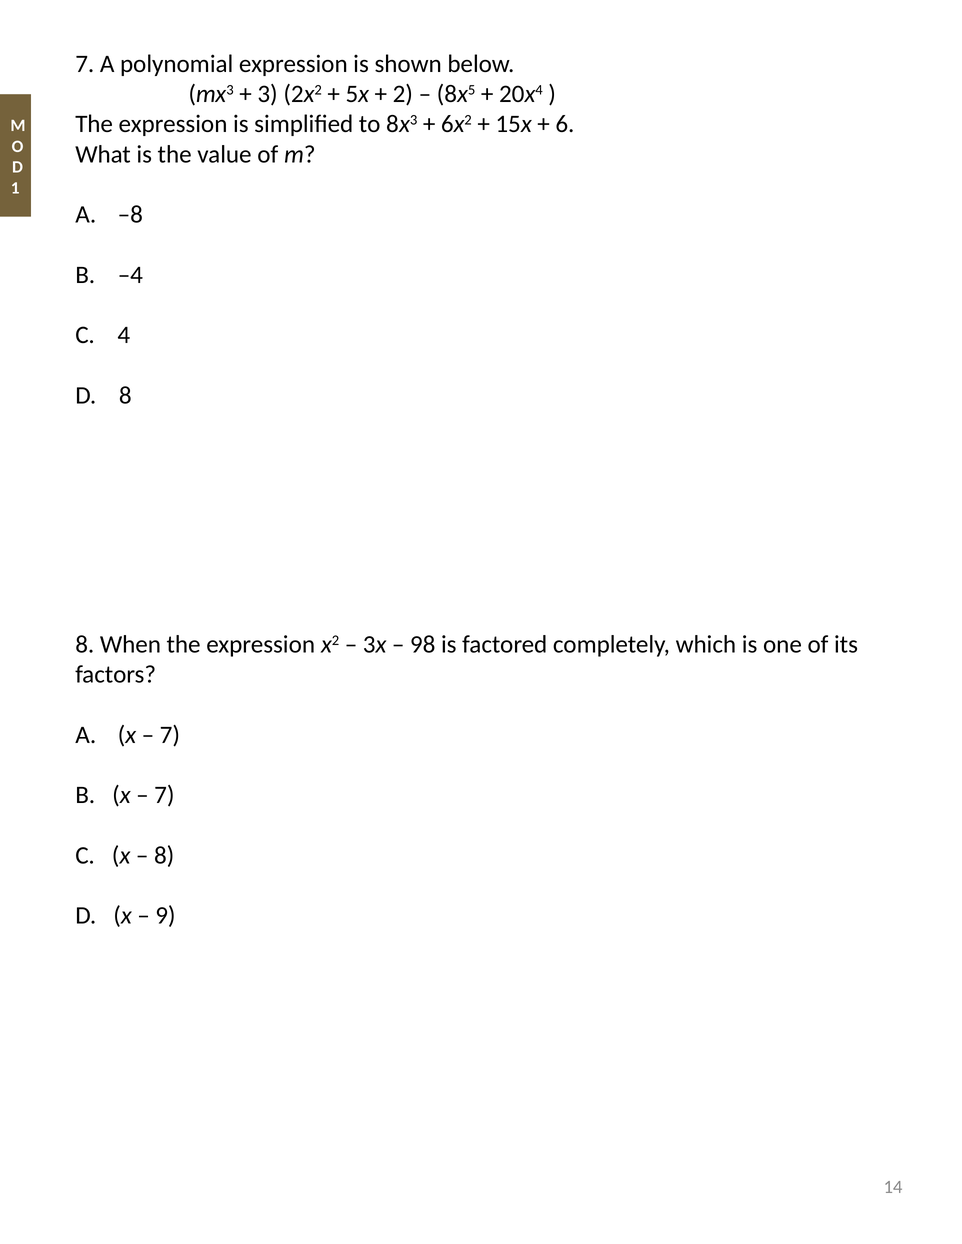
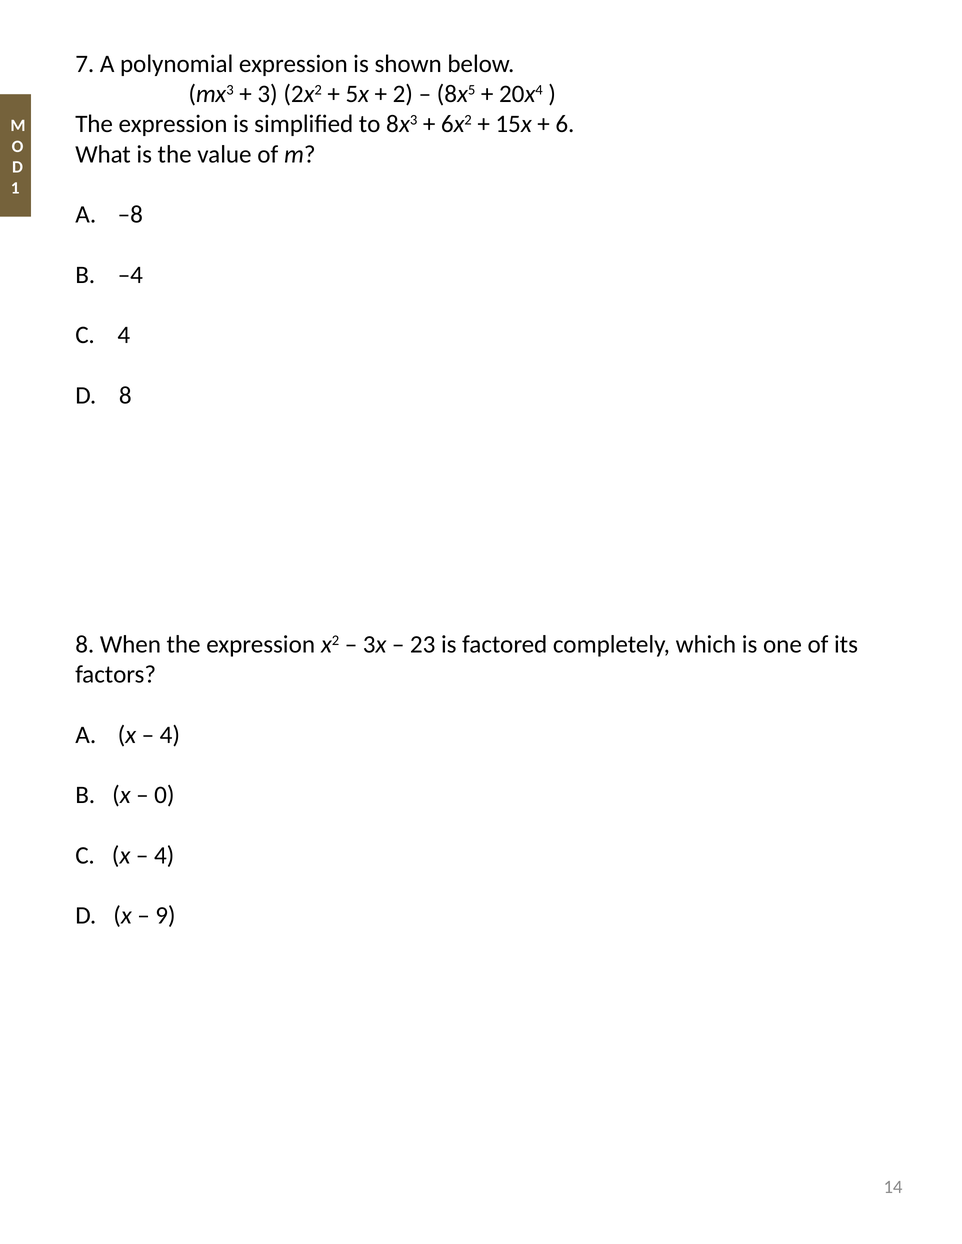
98: 98 -> 23 (423, 645)
7: 7 -> 4 (170, 735)
7: 7 -> 0 (164, 796)
8: 8 -> 4 (164, 856)
